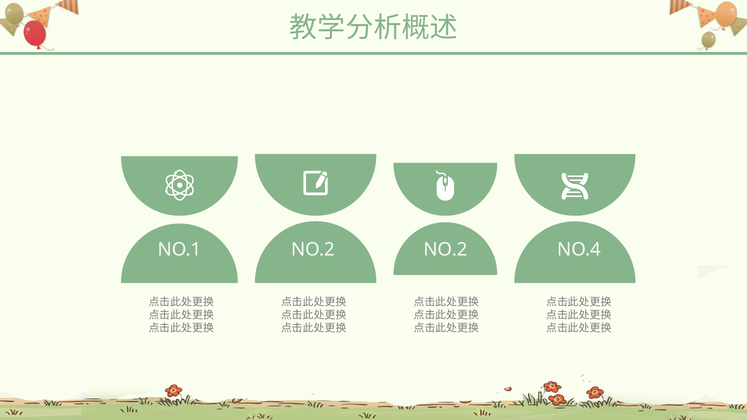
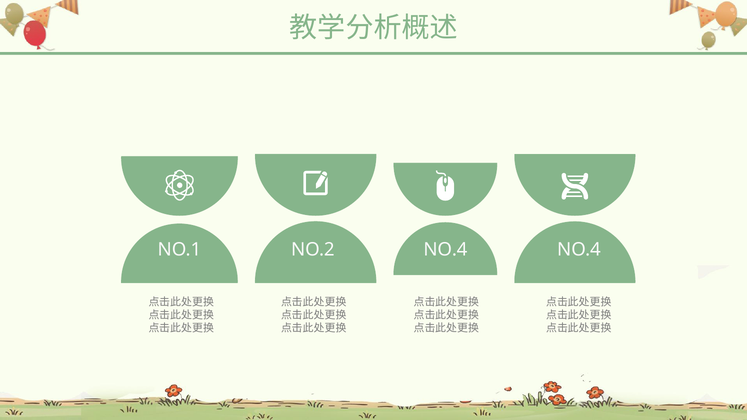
NO.2 NO.2: NO.2 -> NO.4 (445, 250)
